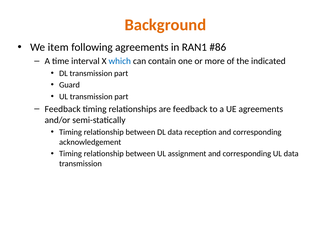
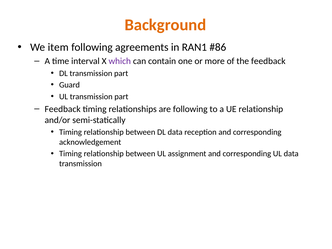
which colour: blue -> purple (120, 61)
the indicated: indicated -> feedback (268, 61)
are feedback: feedback -> following (190, 109)
UE agreements: agreements -> relationship (261, 109)
